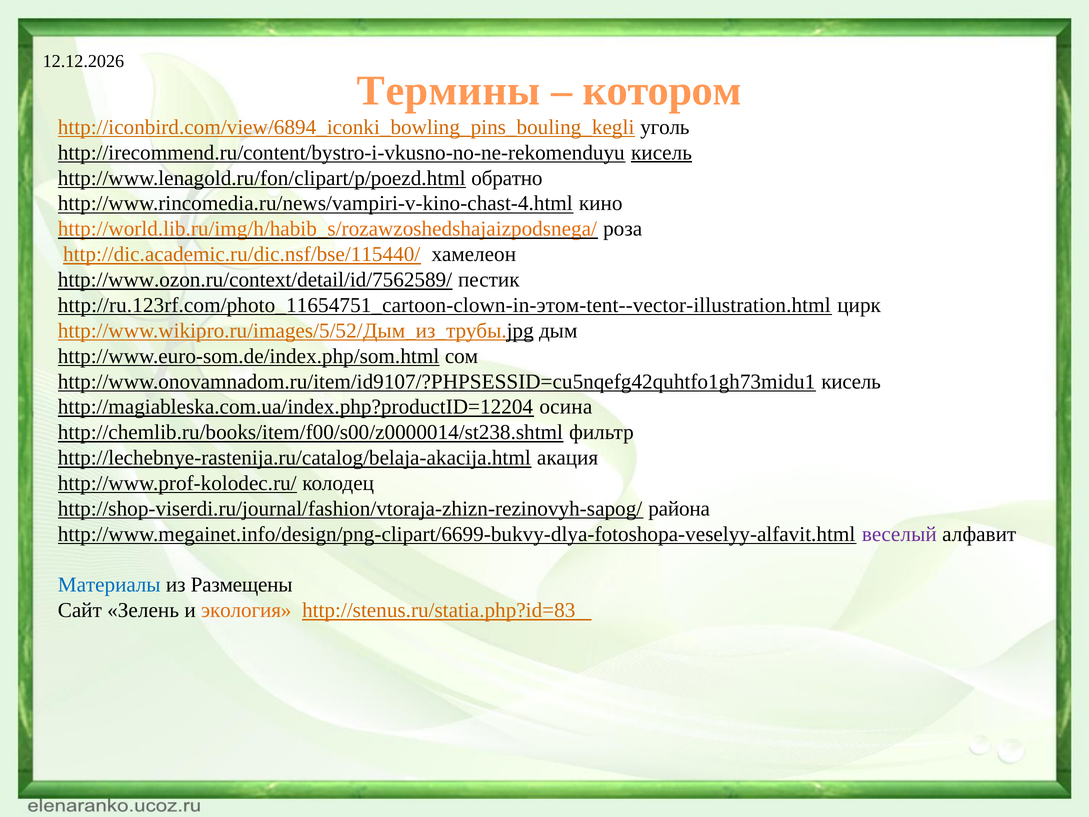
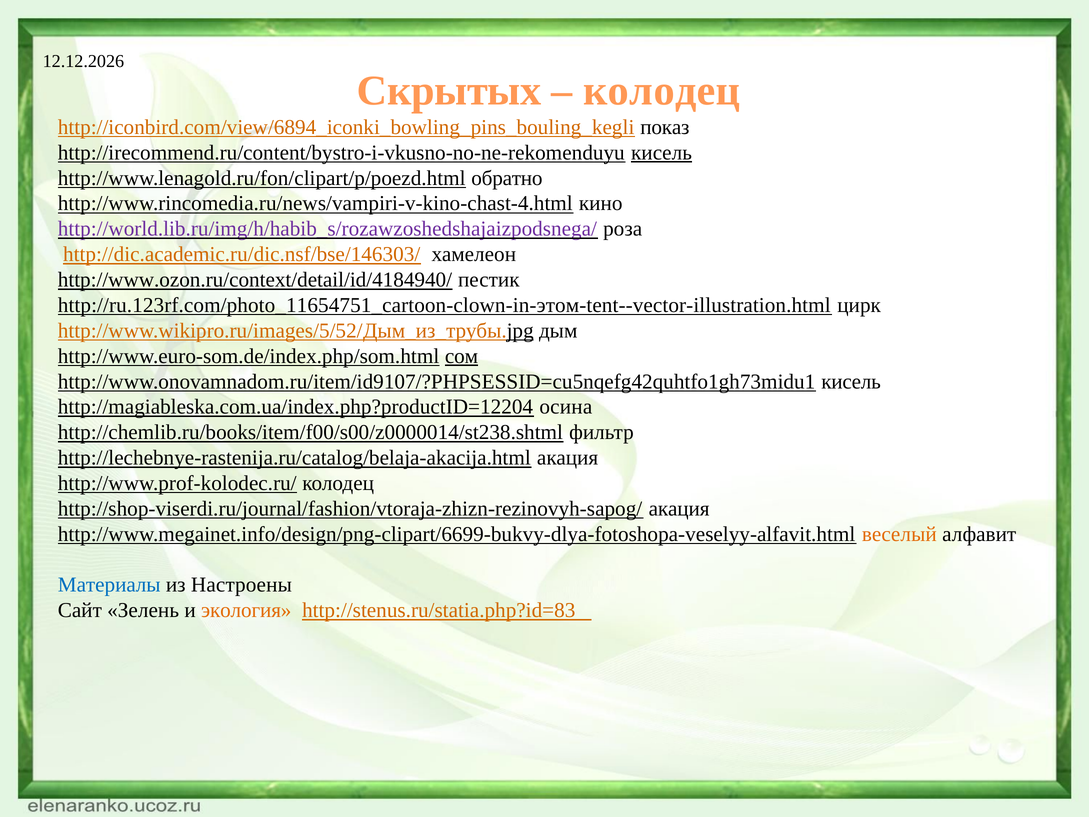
Термины: Термины -> Скрытых (449, 91)
котором: котором -> колодец (662, 91)
уголь: уголь -> показ (665, 127)
http://world.lib.ru/img/h/habib_s/rozawzoshedshajaizpodsnega/ colour: orange -> purple (327, 229)
http://dic.academic.ru/dic.nsf/bse/115440/: http://dic.academic.ru/dic.nsf/bse/115440/ -> http://dic.academic.ru/dic.nsf/bse/146303/ (242, 254)
http://www.ozon.ru/context/detail/id/7562589/: http://www.ozon.ru/context/detail/id/7562589/ -> http://www.ozon.ru/context/detail/id/4184940/ (255, 280)
сом underline: none -> present (462, 356)
http://shop-viserdi.ru/journal/fashion/vtoraja-zhizn-rezinovyh-sapog/ района: района -> акация (679, 509)
веселый colour: purple -> orange (899, 534)
Размещены: Размещены -> Настроены (241, 585)
